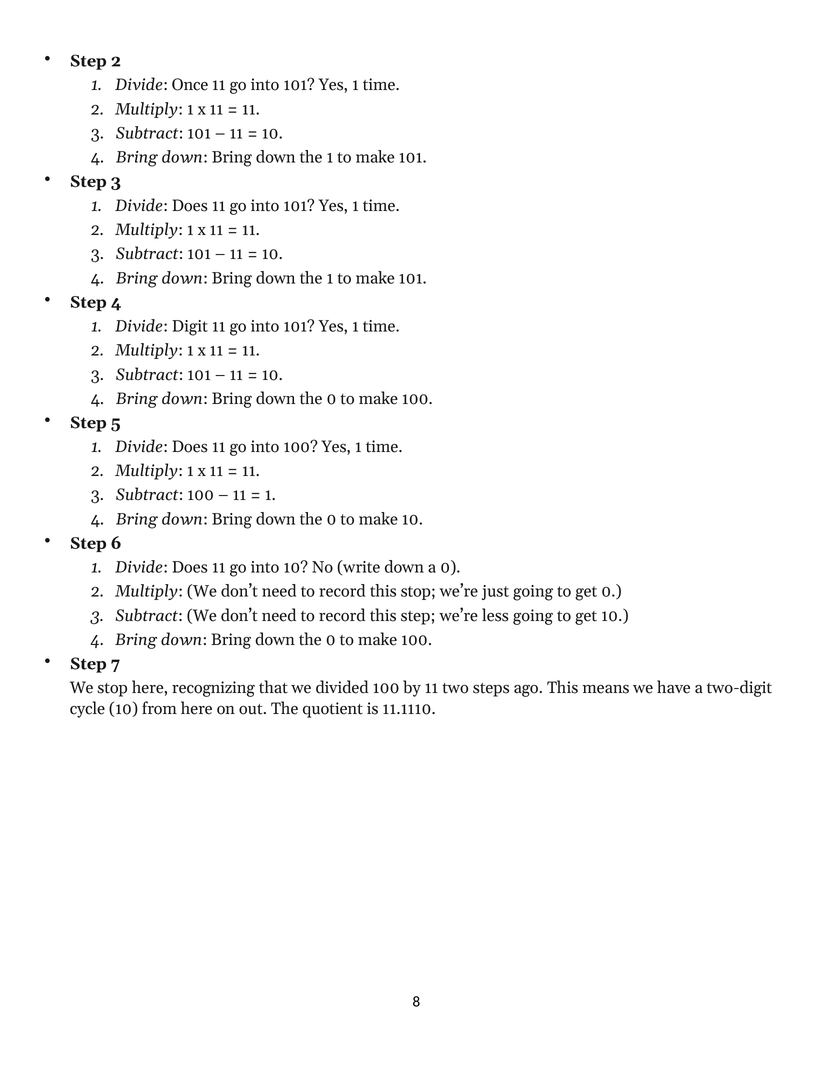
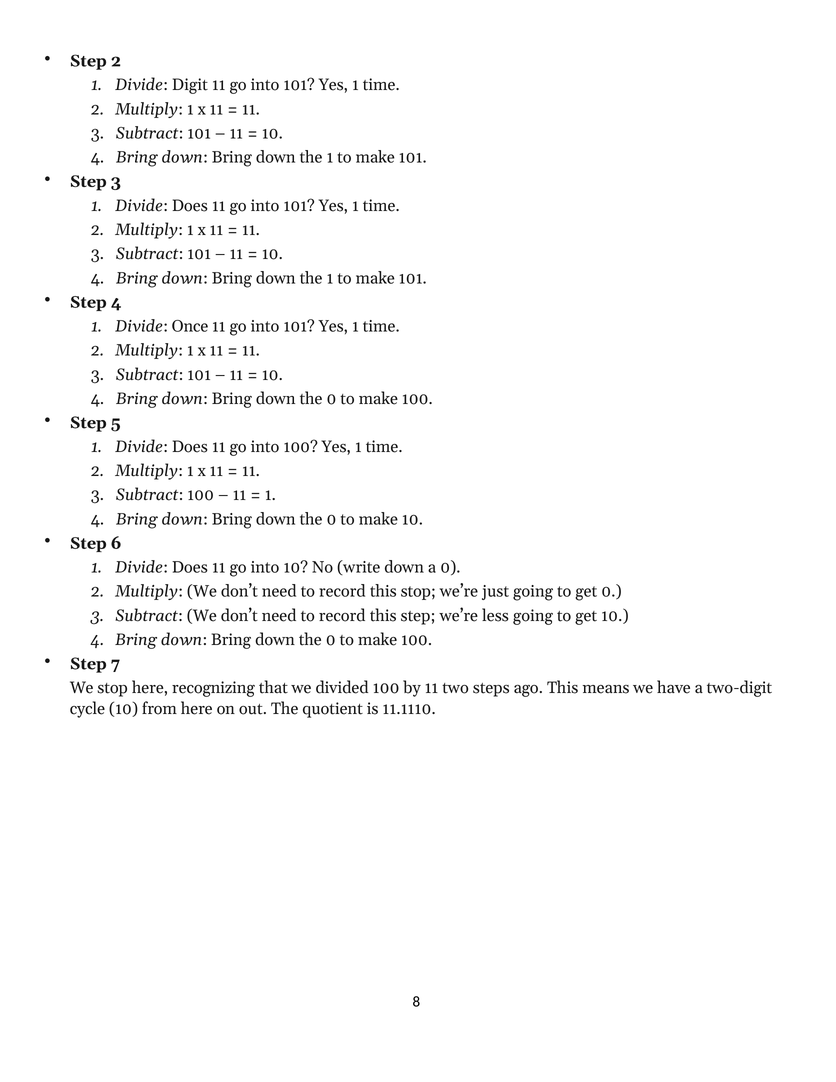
Once: Once -> Digit (190, 85)
Digit: Digit -> Once (190, 326)
